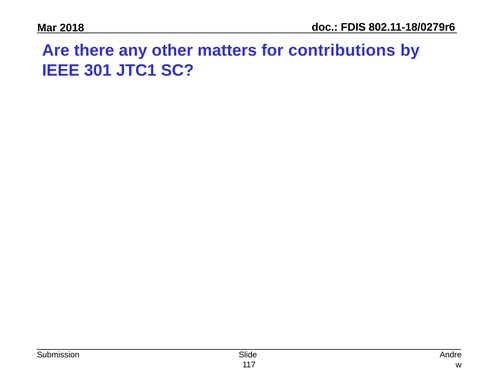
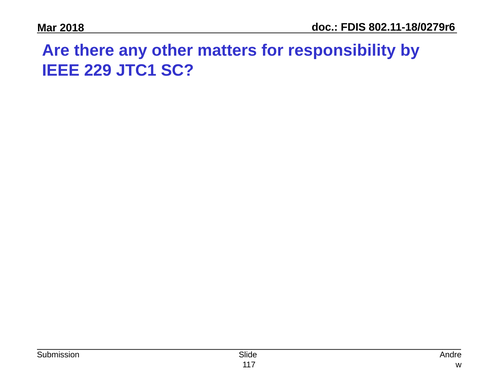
contributions: contributions -> responsibility (342, 51)
301: 301 -> 229 (98, 70)
